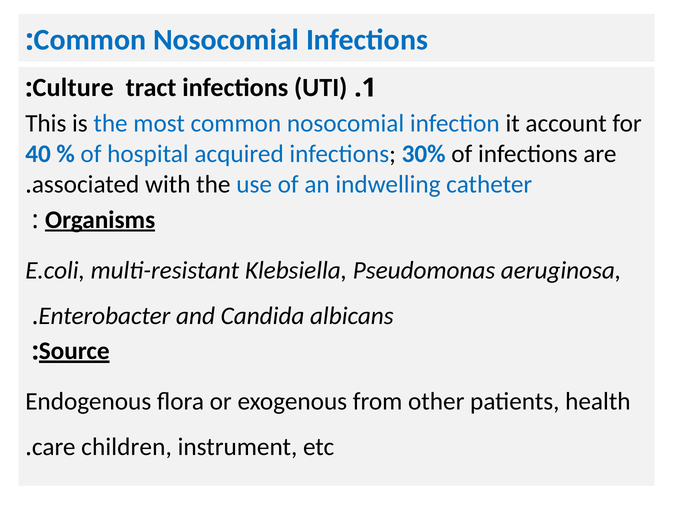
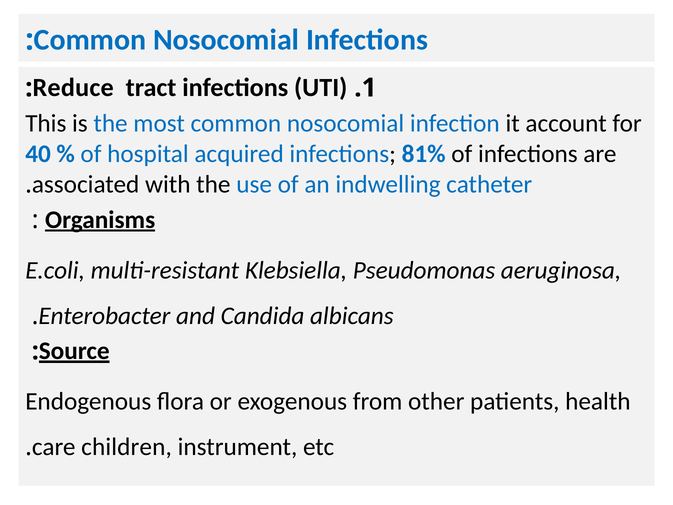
Culture: Culture -> Reduce (73, 88)
30%: 30% -> 81% (424, 154)
